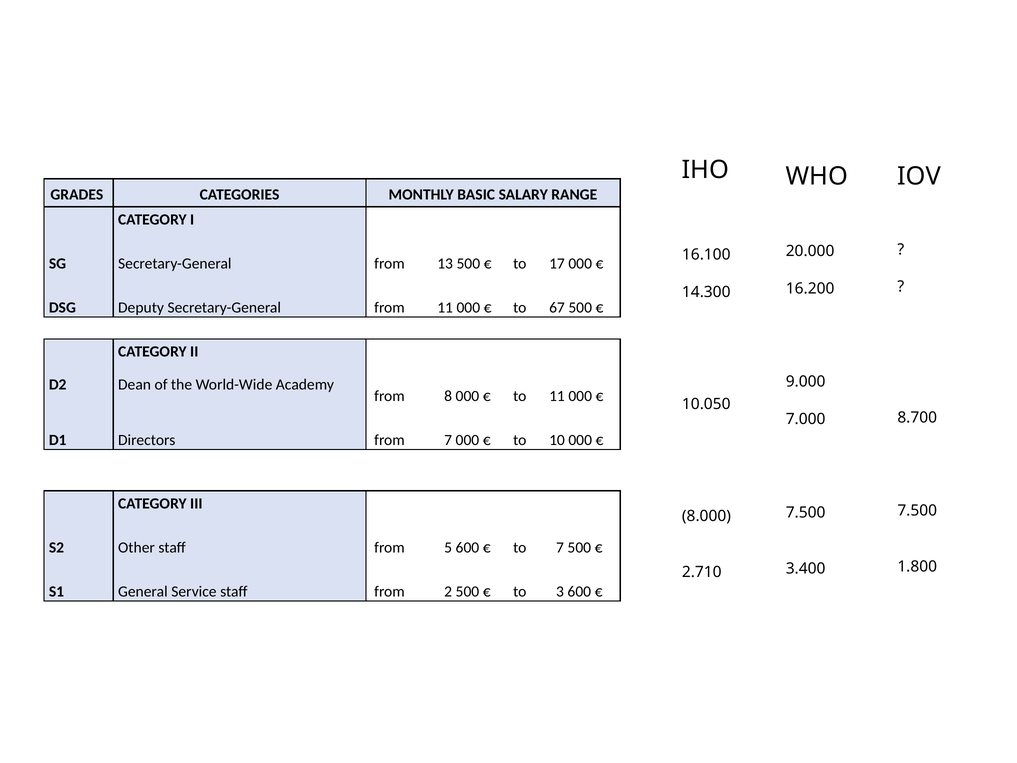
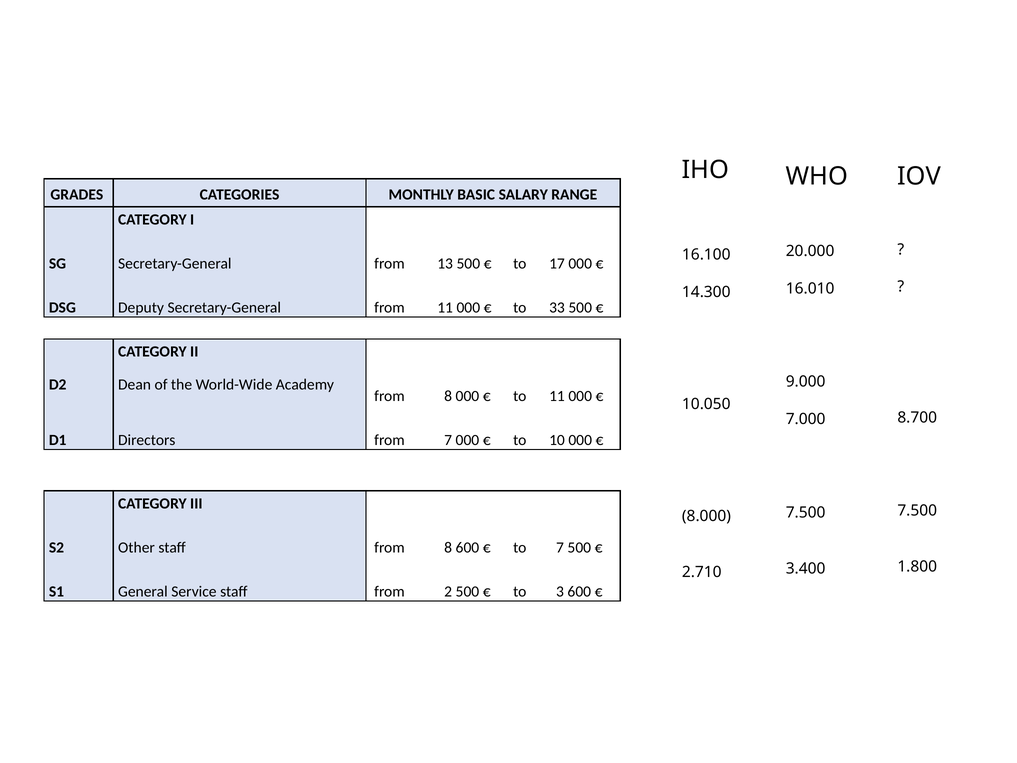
16.200: 16.200 -> 16.010 (810, 288)
67: 67 -> 33 (557, 308)
staff from 5: 5 -> 8 (448, 547)
